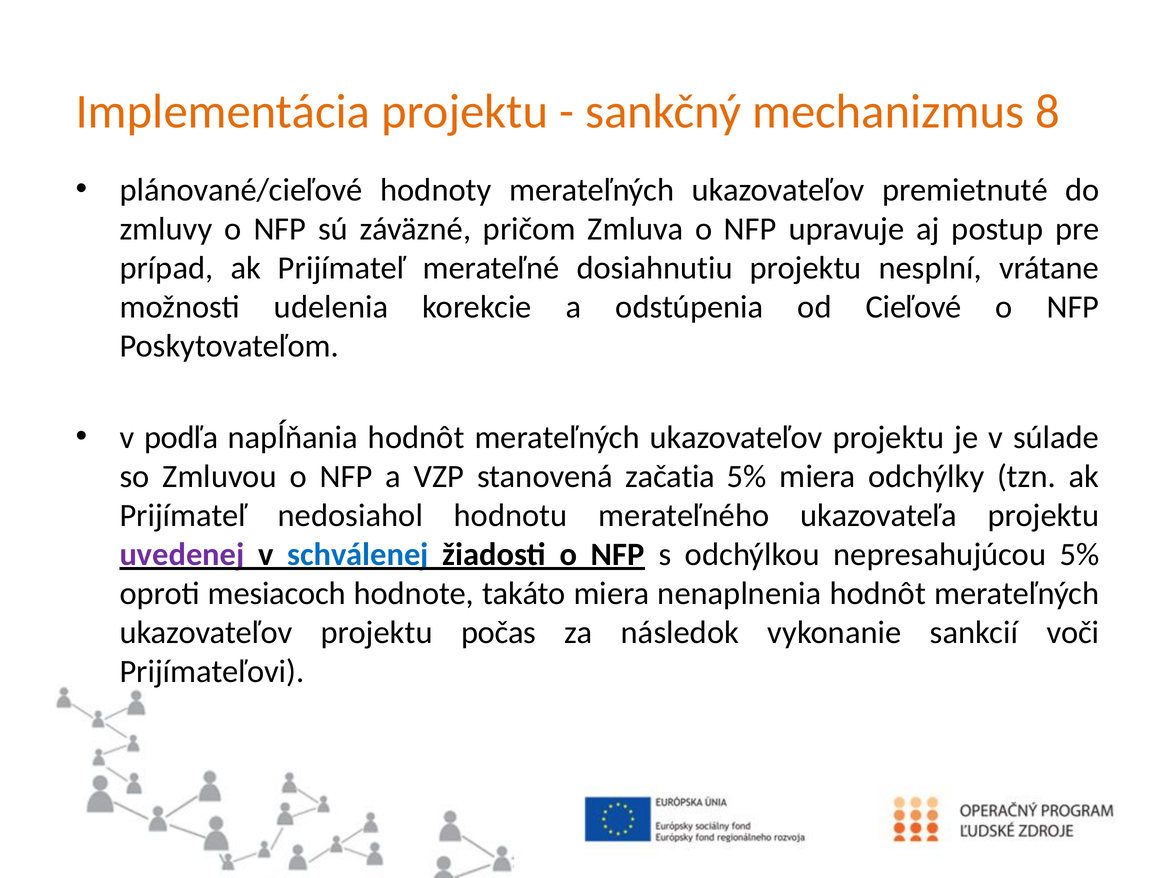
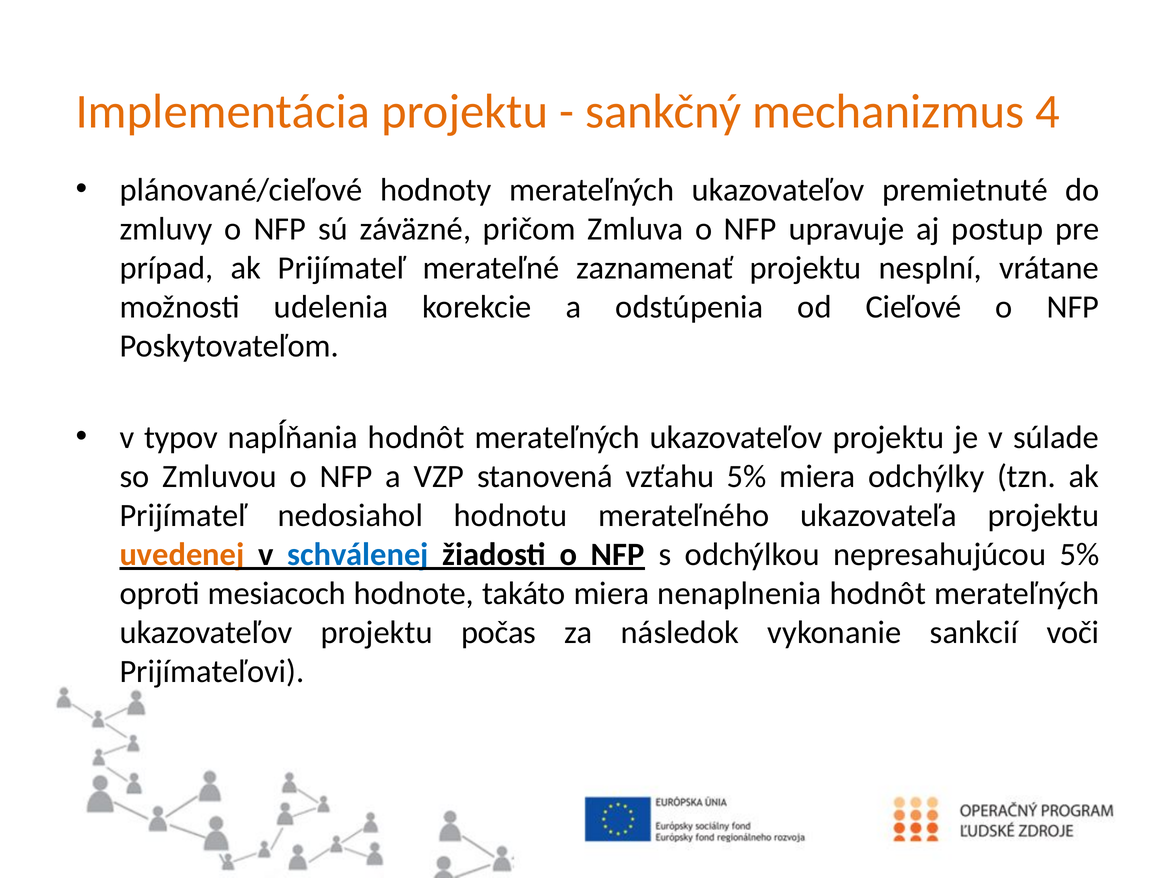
8: 8 -> 4 (1047, 112)
dosiahnutiu: dosiahnutiu -> zaznamenať (655, 268)
podľa: podľa -> typov (181, 437)
začatia: začatia -> vzťahu (670, 476)
uvedenej colour: purple -> orange (182, 554)
